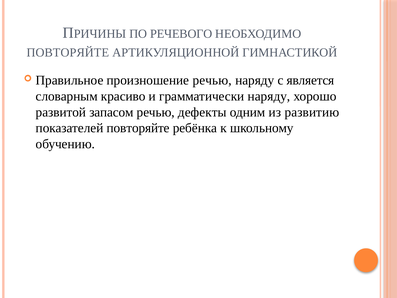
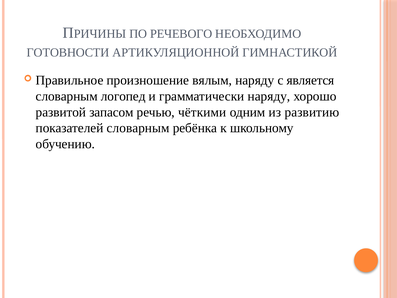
ПОВТОРЯЙТЕ: ПОВТОРЯЙТЕ -> ГОТОВНОСТИ (68, 52)
произношение речью: речью -> вялым (212, 80)
красиво: красиво -> логопед (123, 96)
дефекты: дефекты -> чёткими (202, 112)
показателей повторяйте: повторяйте -> словарным (138, 128)
